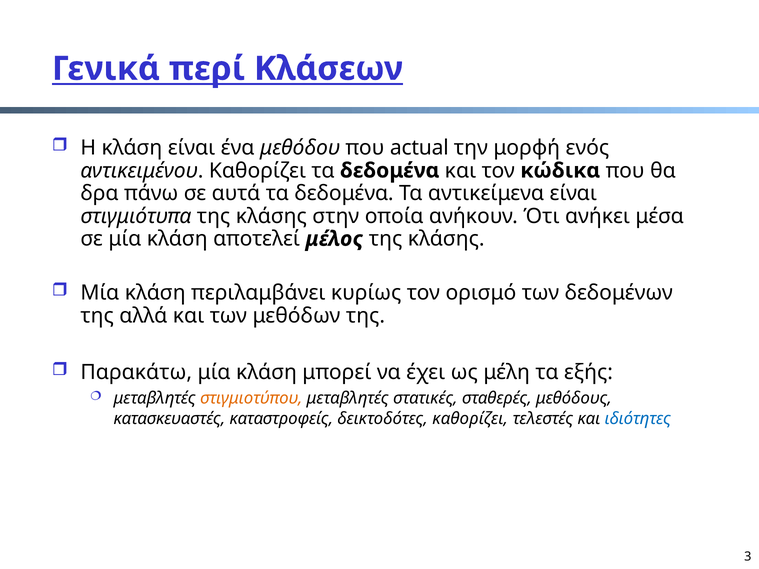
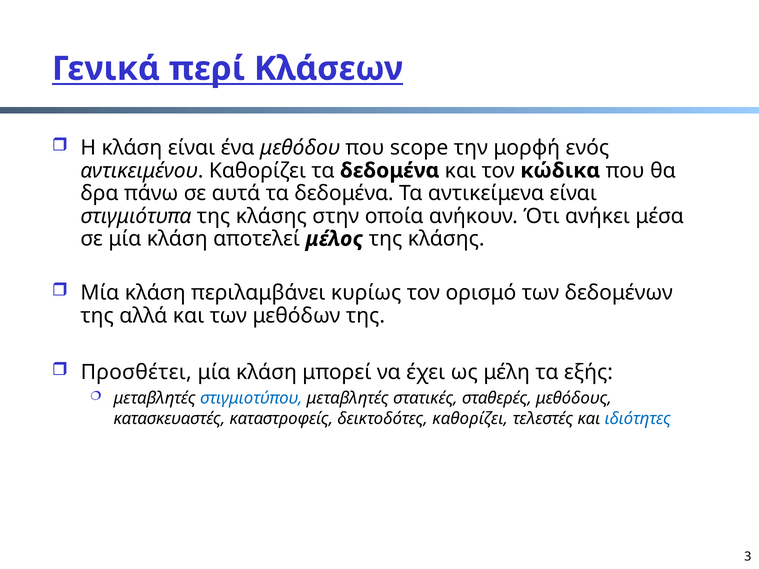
actual: actual -> scope (419, 148)
Παρακάτω: Παρακάτω -> Προσθέτει (136, 373)
στιγμιοτύπου colour: orange -> blue (251, 398)
